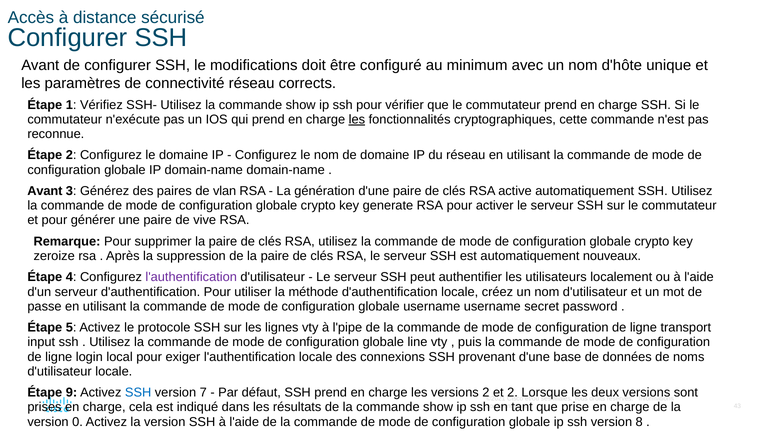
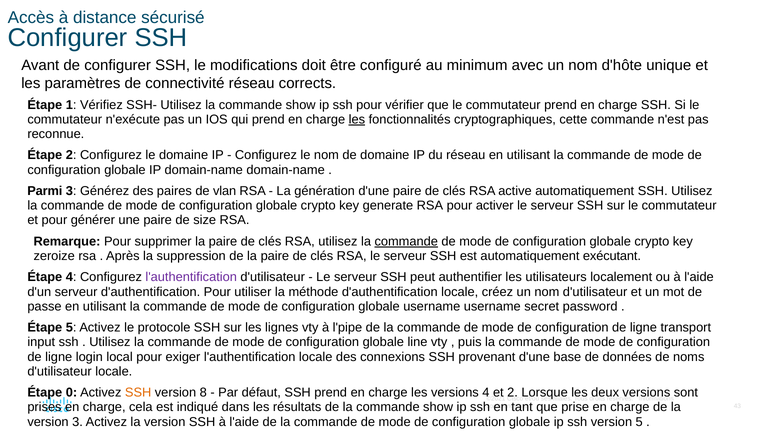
Avant: Avant -> Parmi (45, 191)
vive: vive -> size (205, 220)
commande underline: none -> present (406, 242)
nouveaux: nouveaux -> exécutant (612, 256)
9: 9 -> 0 (72, 393)
SSH colour: blue -> orange (138, 393)
7: 7 -> 8 (203, 393)
versions 2: 2 -> 4 (486, 393)
version 0: 0 -> 3 (78, 422)
version 8: 8 -> 5 (639, 422)
